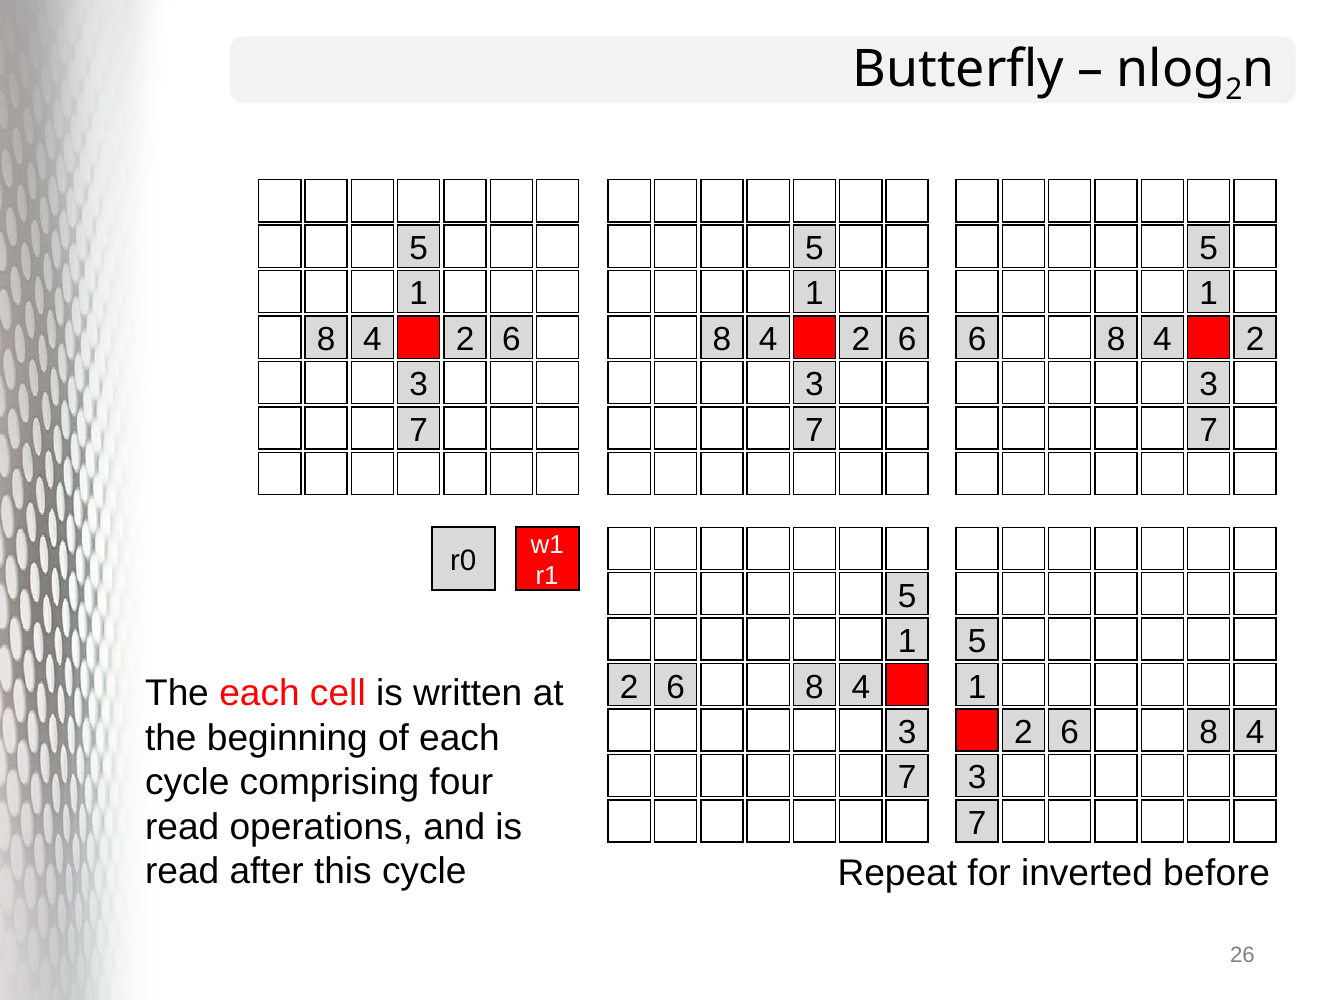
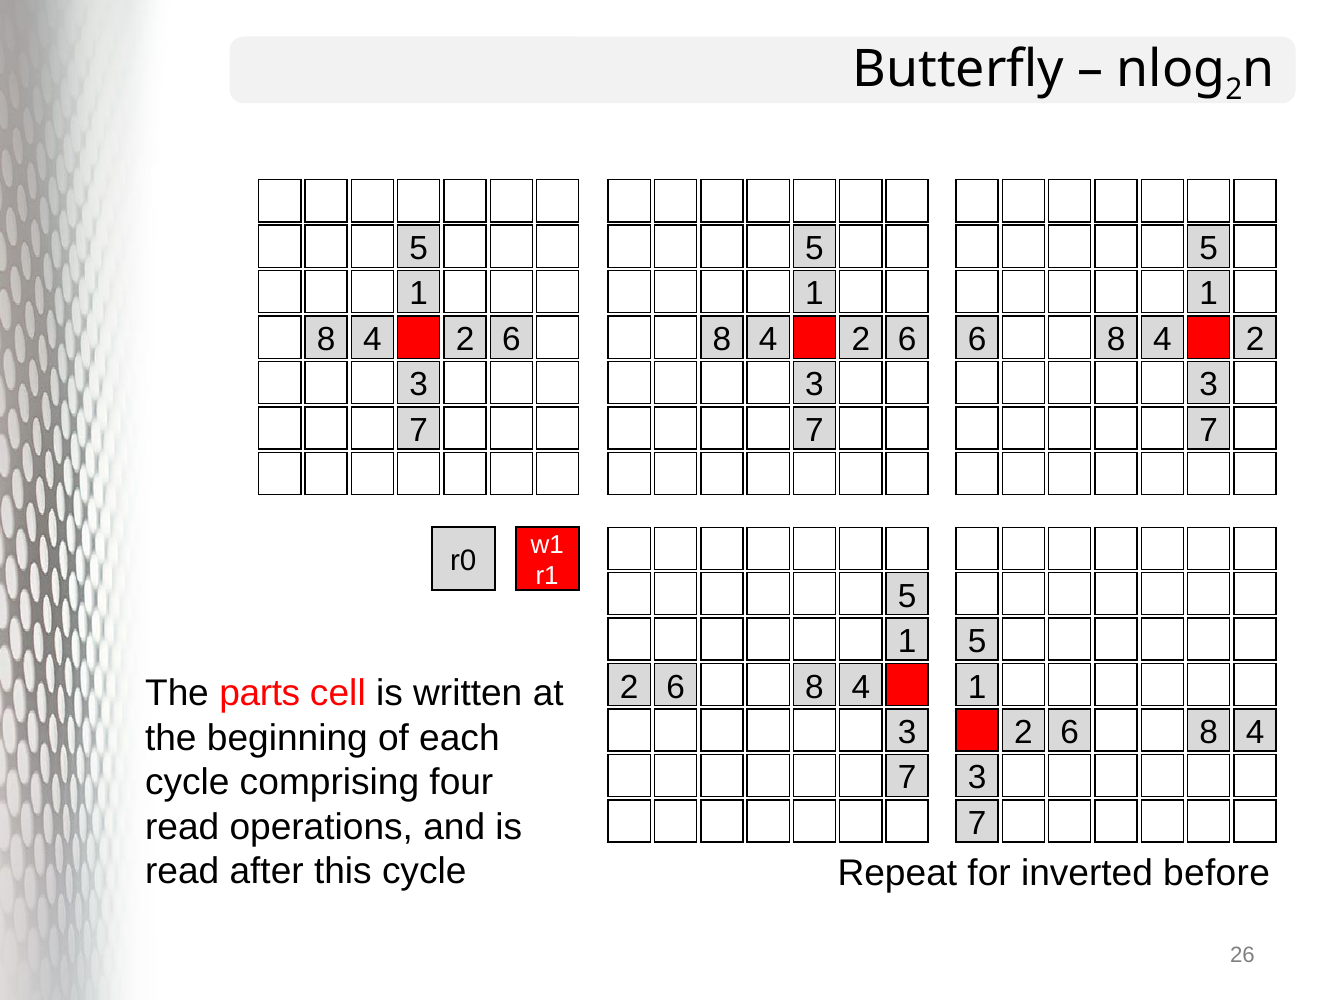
The each: each -> parts (260, 694)
